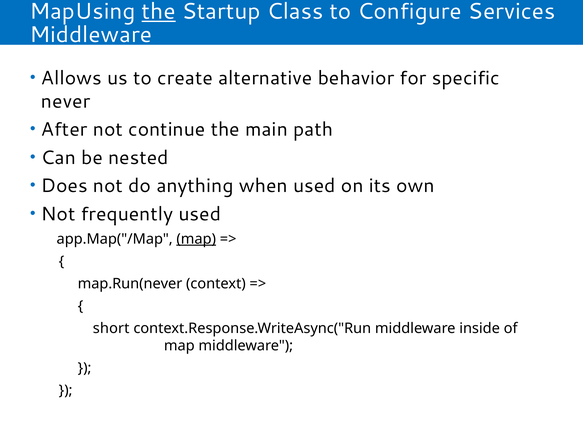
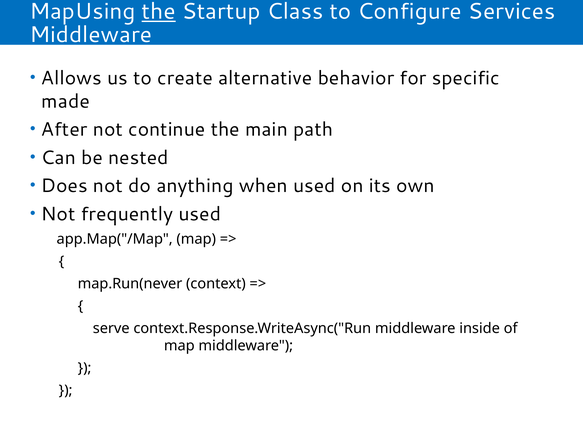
never: never -> made (66, 101)
map underline: present -> none (196, 239)
short: short -> serve (111, 329)
